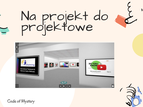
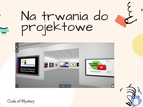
projekt: projekt -> trwania (65, 16)
